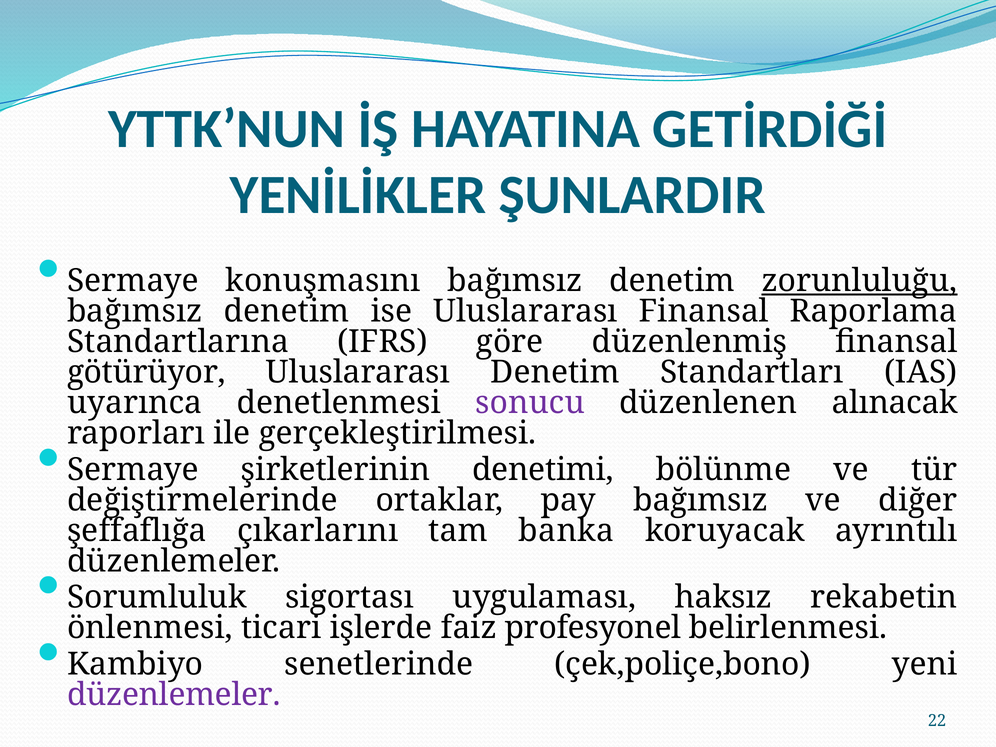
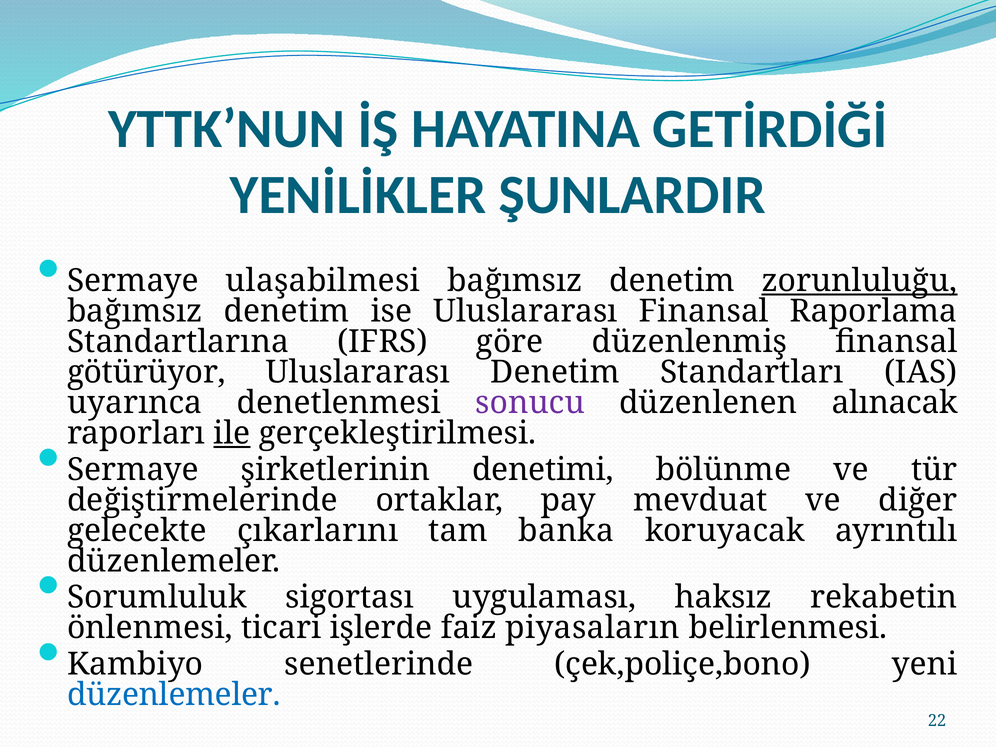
konuşmasını: konuşmasını -> ulaşabilmesi (323, 281)
ile underline: none -> present (232, 433)
pay bağımsız: bağımsız -> mevduat (700, 500)
şeffaflığa: şeffaflığa -> gelecekte (137, 531)
profesyonel: profesyonel -> piyasaların (593, 628)
düzenlemeler colour: purple -> blue (174, 695)
